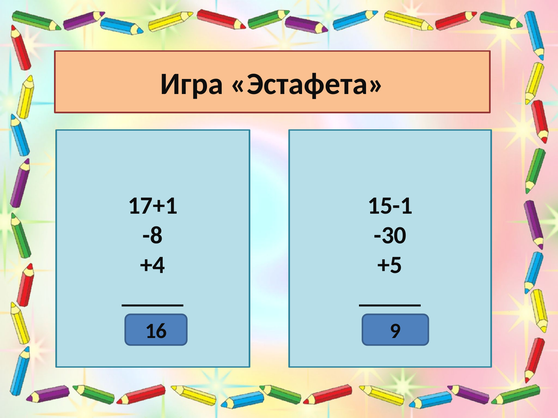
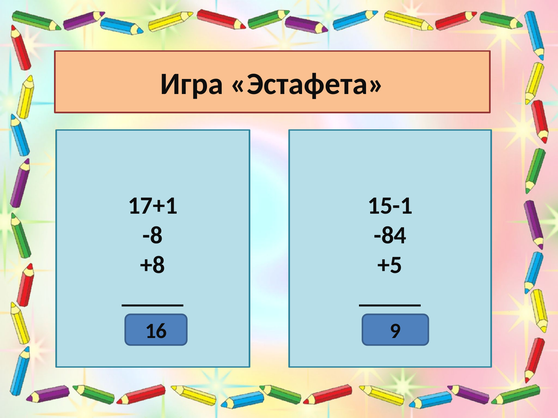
-30: -30 -> -84 (390, 236)
+4: +4 -> +8 (153, 265)
